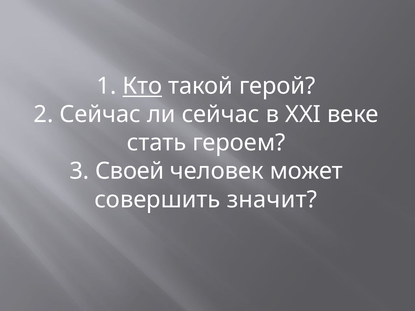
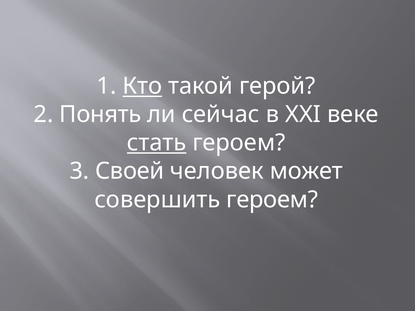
2 Сейчас: Сейчас -> Понять (100, 115)
стать underline: none -> present (157, 143)
совершить значит: значит -> героем (272, 200)
